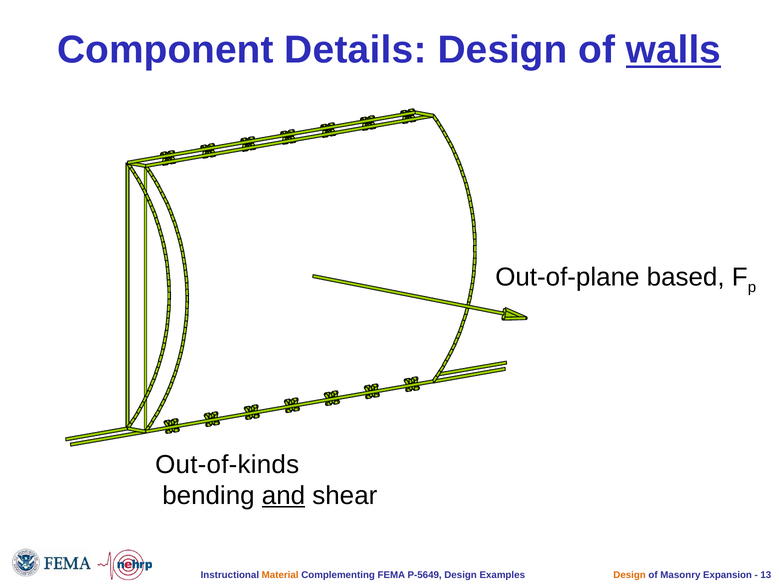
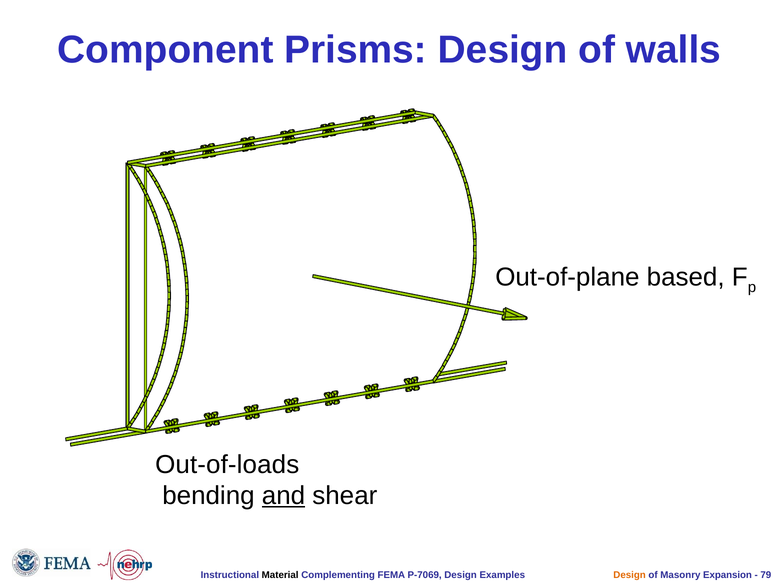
Details: Details -> Prisms (356, 50)
walls underline: present -> none (673, 50)
Out-of-kinds: Out-of-kinds -> Out-of-loads (227, 465)
Material colour: orange -> black (280, 575)
P-5649: P-5649 -> P-7069 (425, 575)
13: 13 -> 79 (766, 575)
